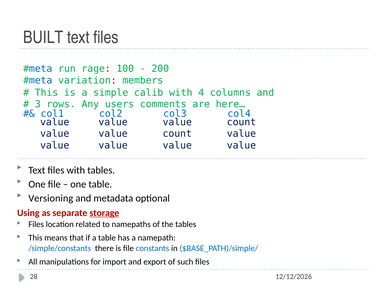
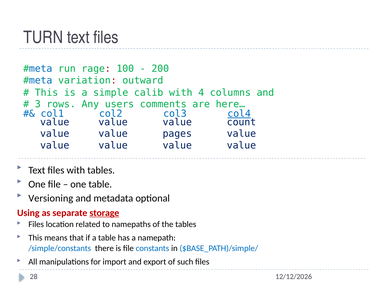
BUILT: BUILT -> TURN (43, 37)
members: members -> outward (143, 80)
col4 underline: none -> present (239, 114)
count: count -> pages (177, 134)
